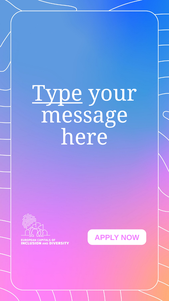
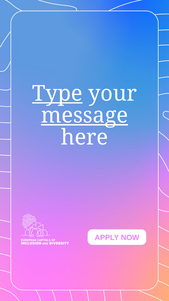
message underline: none -> present (84, 115)
